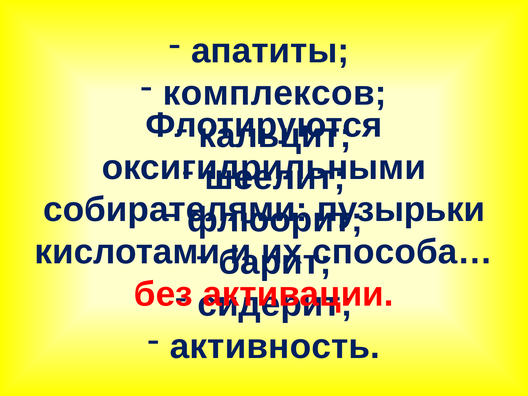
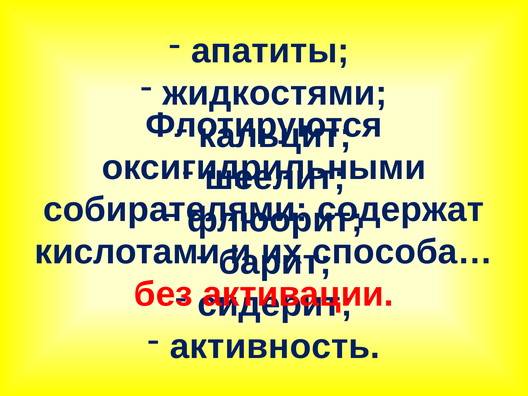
комплексов: комплексов -> жидкостями (275, 93)
пузырьки: пузырьки -> содержат (401, 210)
